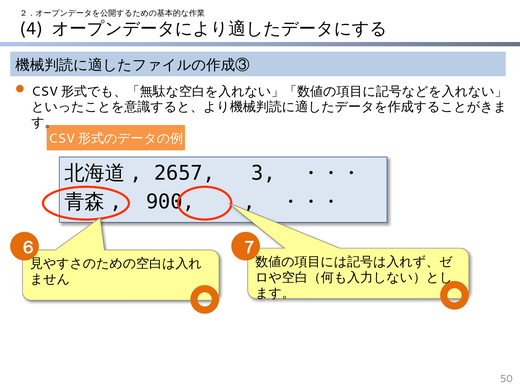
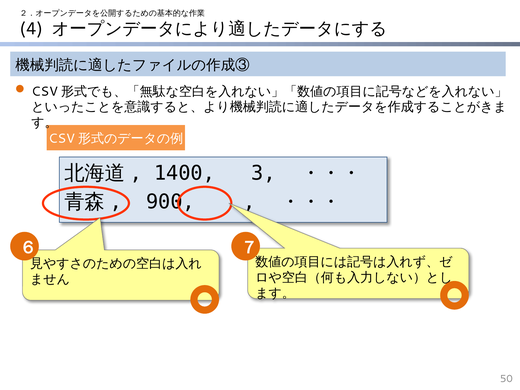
2657: 2657 -> 1400 (185, 173)
